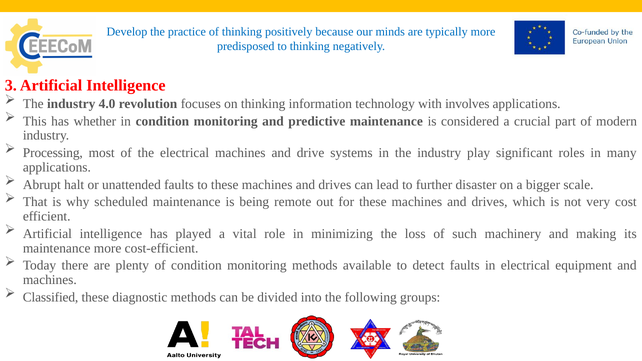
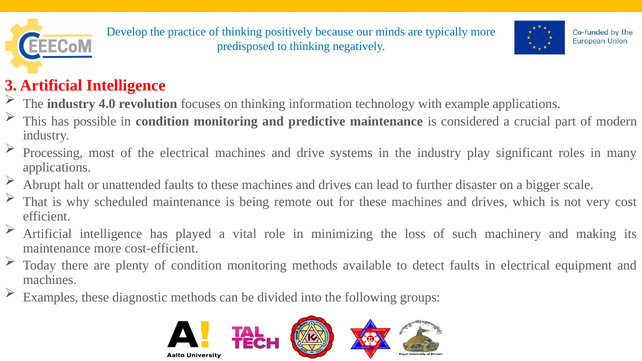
involves: involves -> example (467, 104)
whether: whether -> possible (95, 121)
Classified: Classified -> Examples (51, 297)
